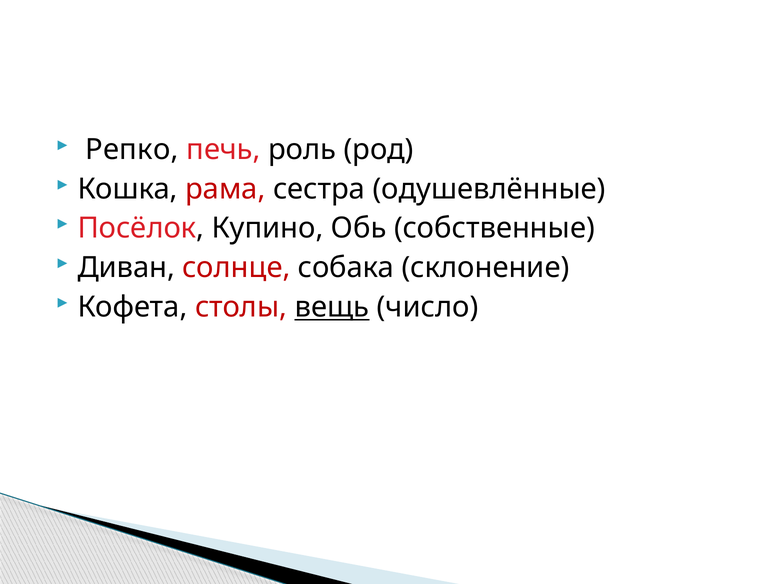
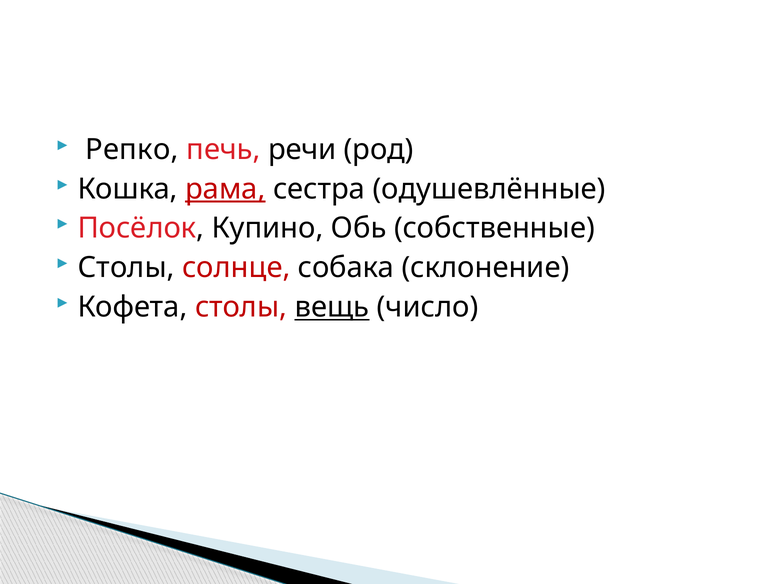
роль: роль -> речи (302, 149)
рама underline: none -> present (225, 189)
Диван: Диван -> Столы (126, 268)
